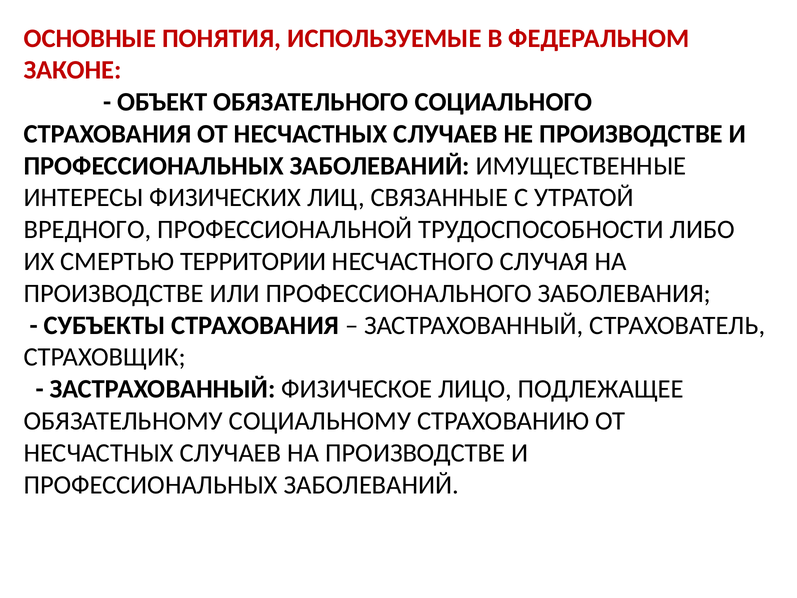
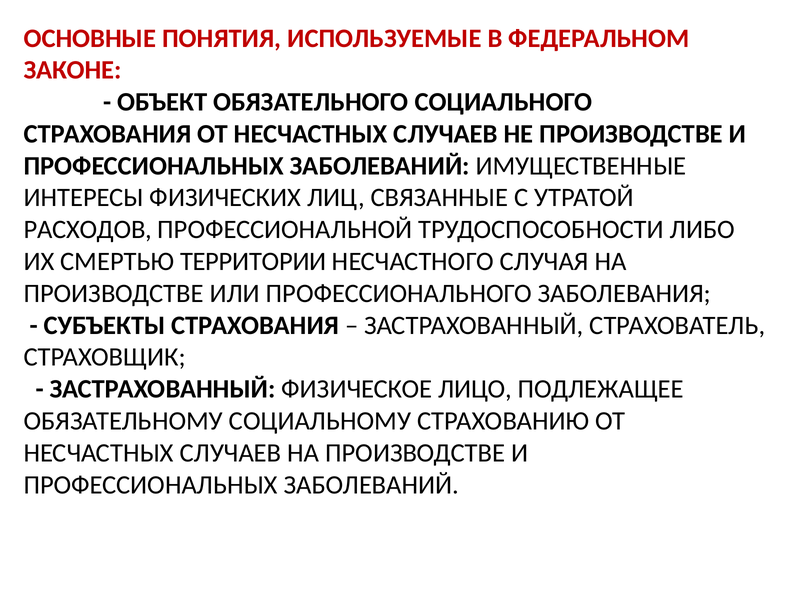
ВРЕДНОГО: ВРЕДНОГО -> РАСХОДОВ (88, 230)
